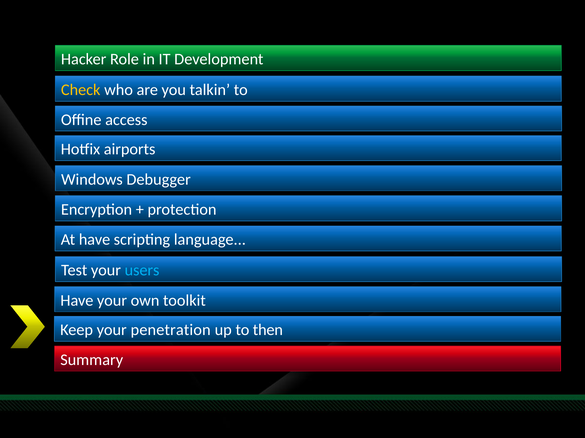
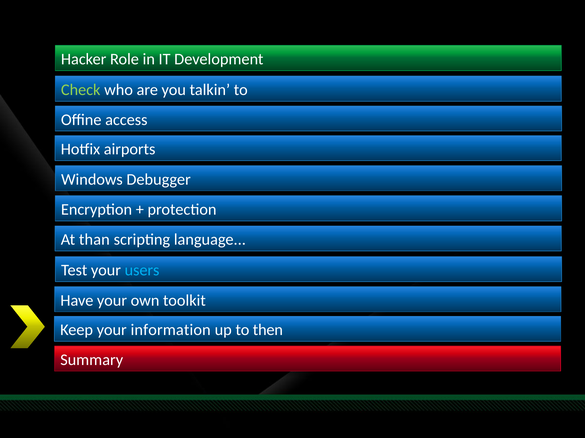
Check colour: yellow -> light green (81, 90)
At have: have -> than (94, 240)
penetration: penetration -> information (171, 331)
